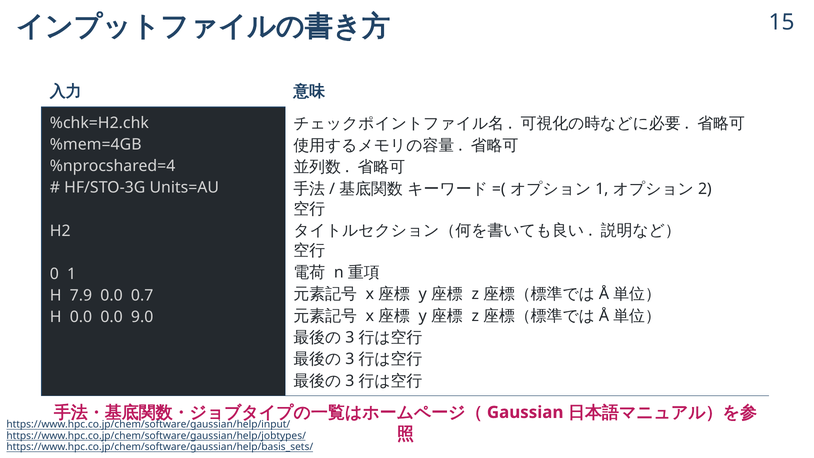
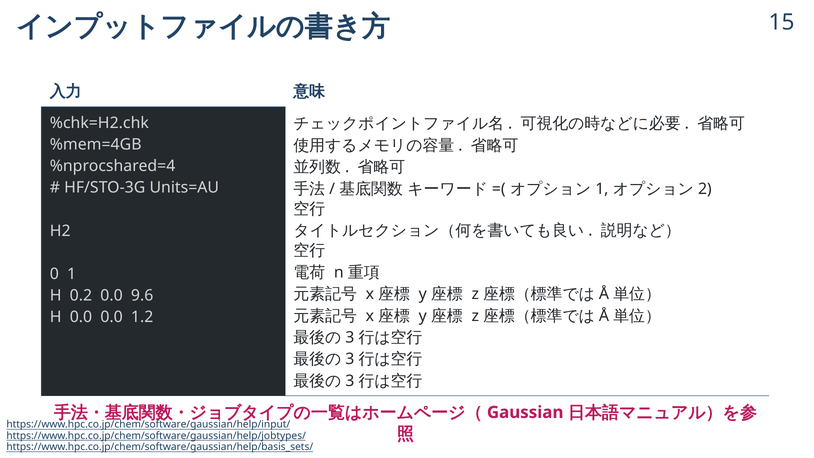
7.9: 7.9 -> 0.2 (81, 295)
0.7: 0.7 -> 9.6 (142, 295)
9.0: 9.0 -> 1.2 (142, 317)
